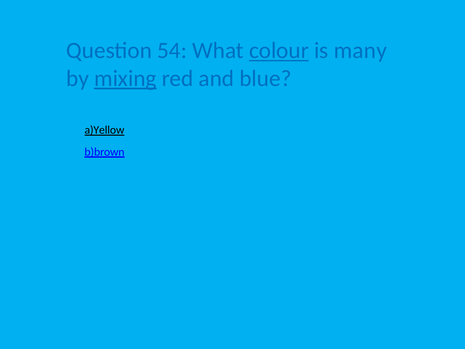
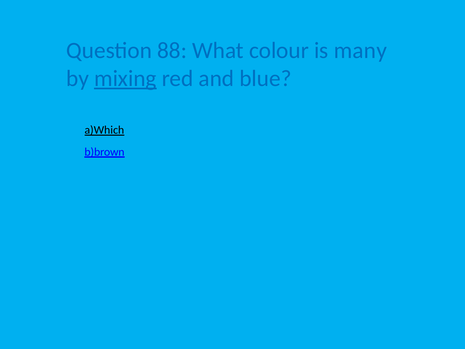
54: 54 -> 88 (172, 51)
colour underline: present -> none (279, 51)
a)Yellow: a)Yellow -> a)Which (104, 130)
